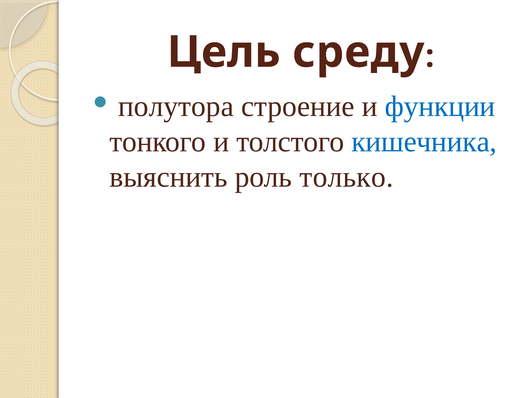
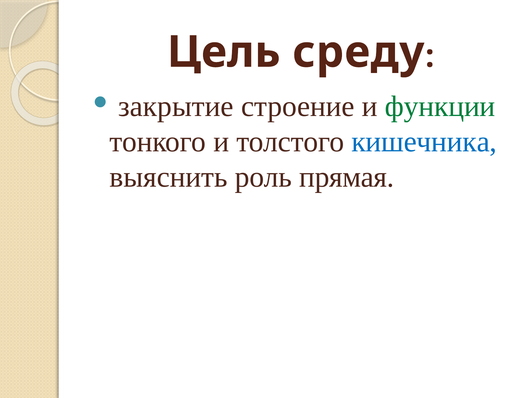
полутора: полутора -> закрытие (176, 106)
функции colour: blue -> green (440, 106)
только: только -> прямая (347, 177)
